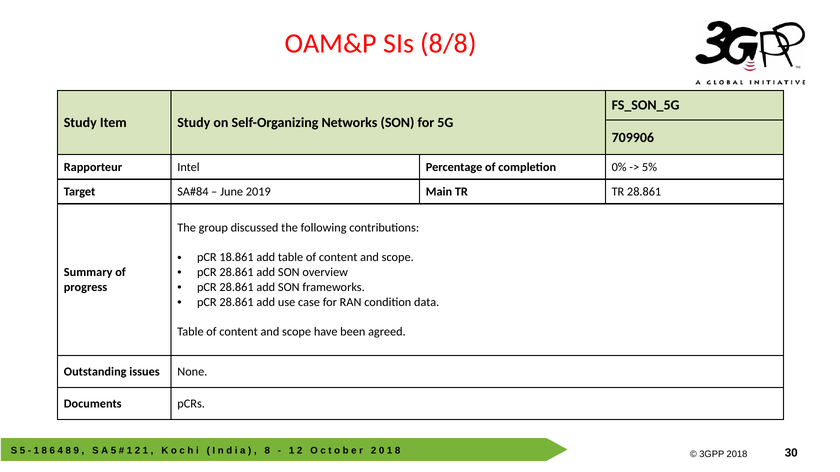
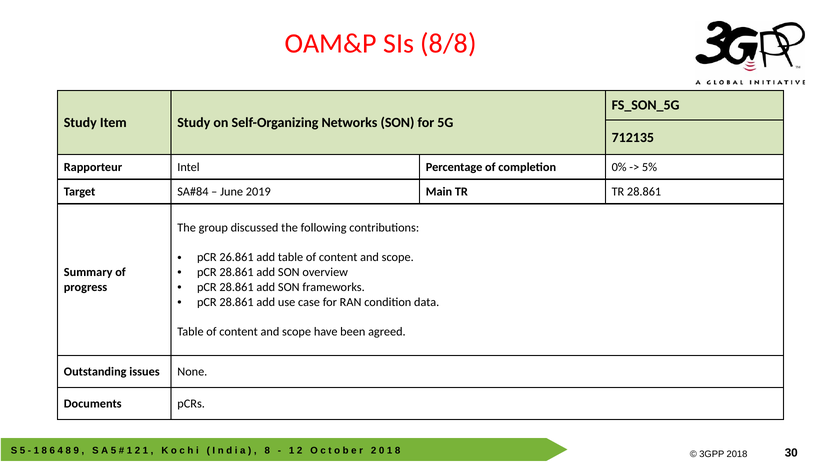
709906: 709906 -> 712135 (633, 138)
18.861: 18.861 -> 26.861 (237, 258)
